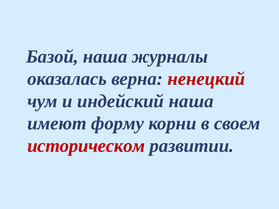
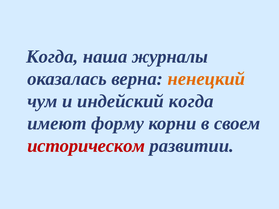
Базой: Базой -> Когда (52, 57)
ненецкий colour: red -> orange (206, 79)
индейский наша: наша -> когда (191, 101)
